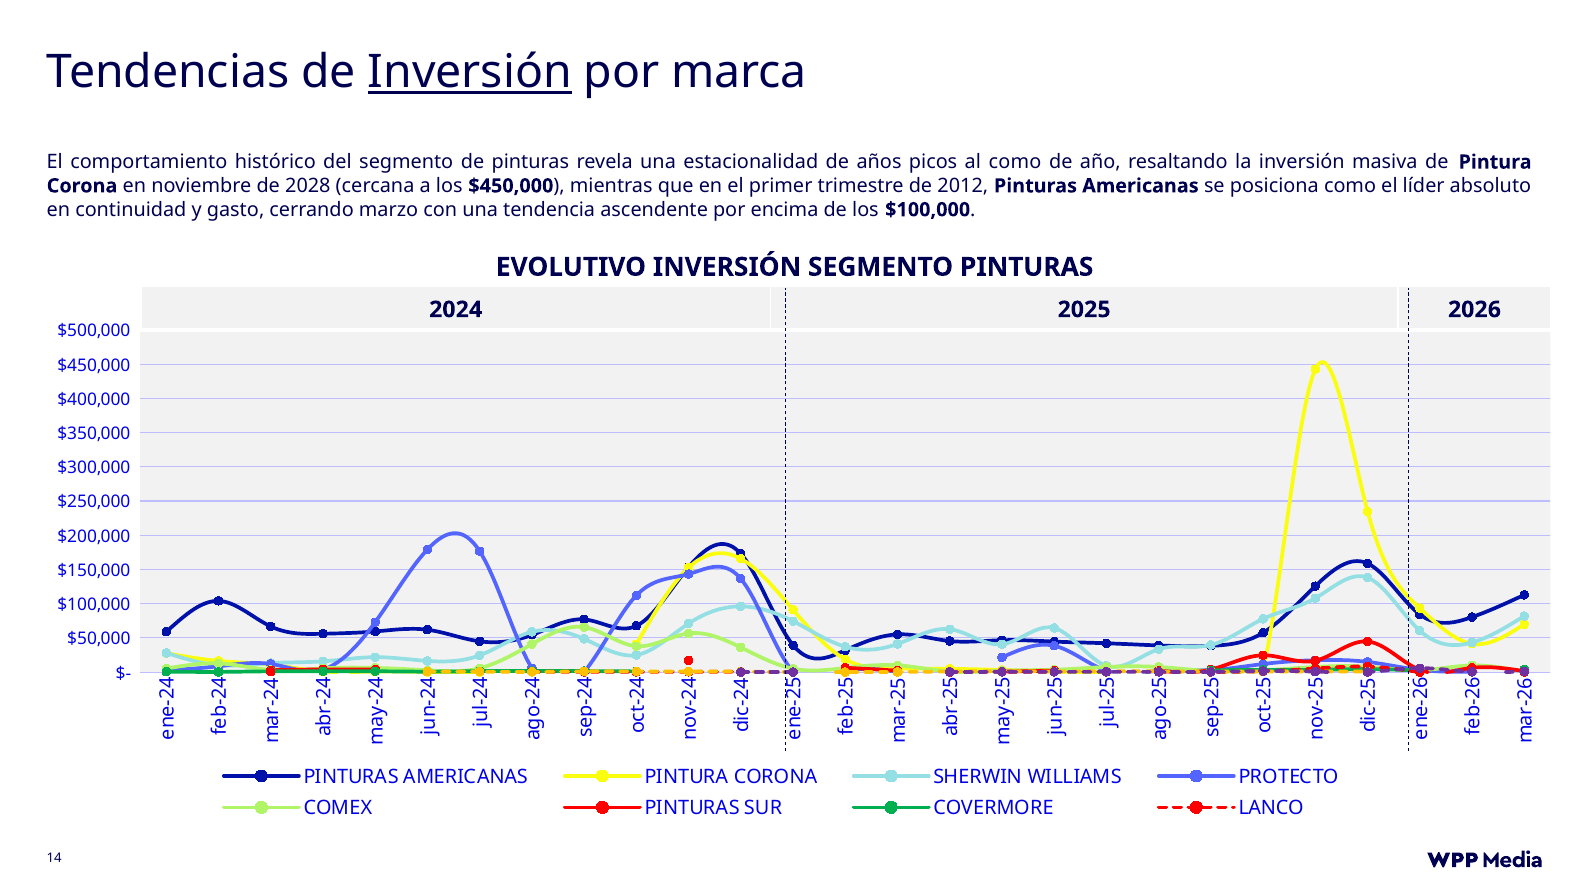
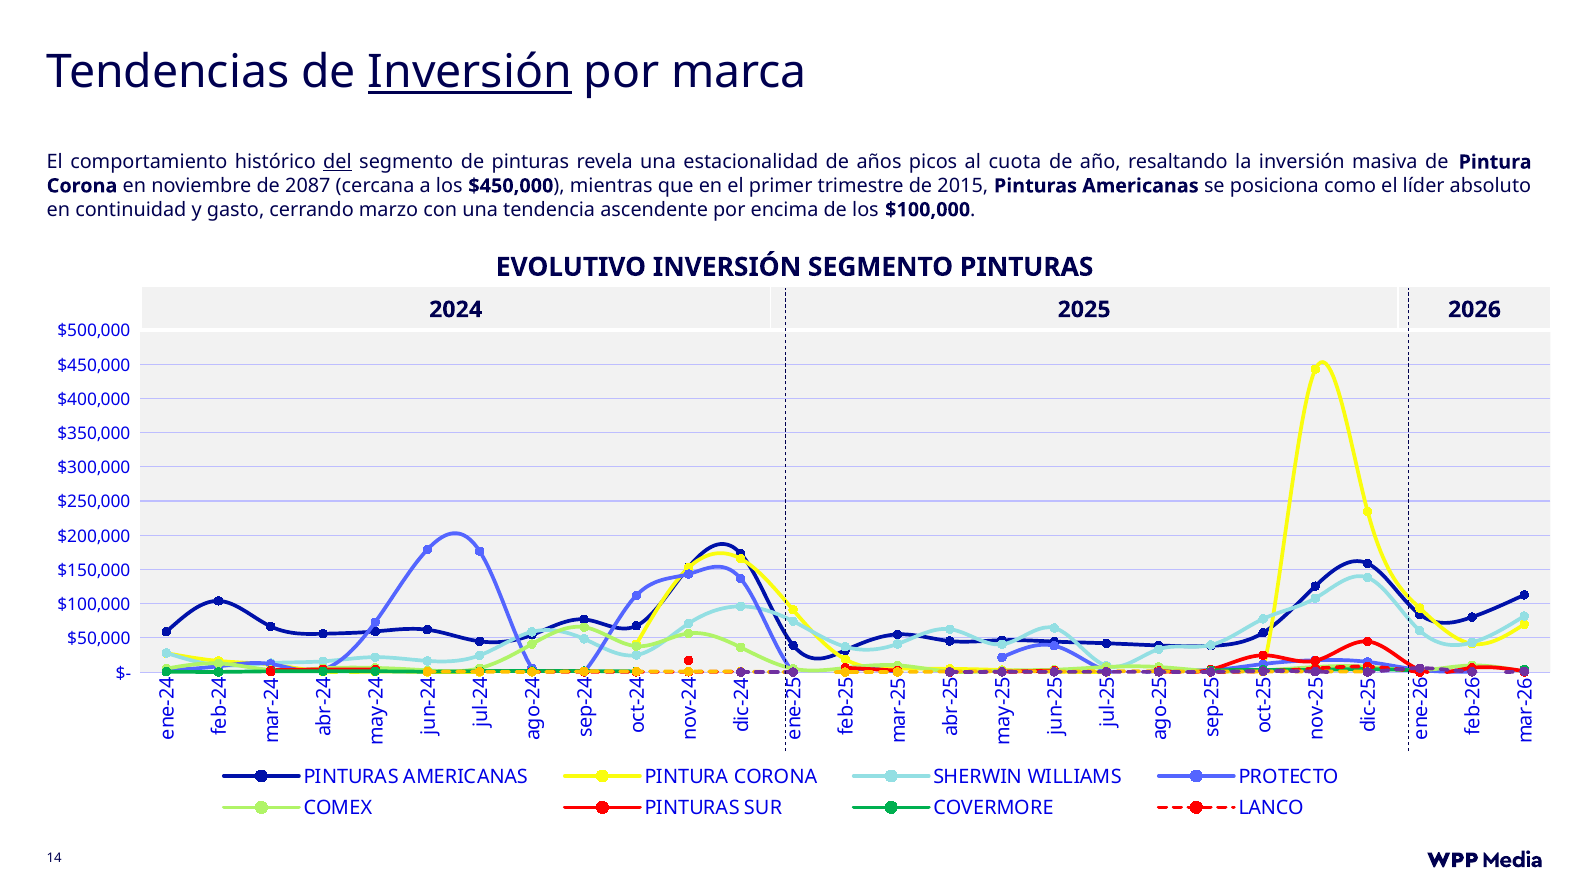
del underline: none -> present (337, 162)
al como: como -> cuota (1015, 162)
2028: 2028 -> 2087 (308, 186)
2012: 2012 -> 2015 (963, 186)
